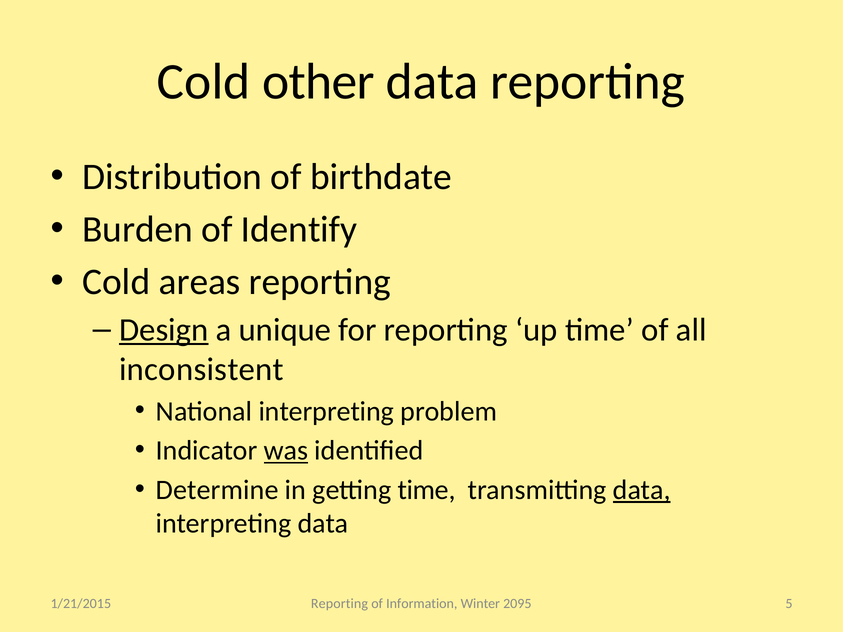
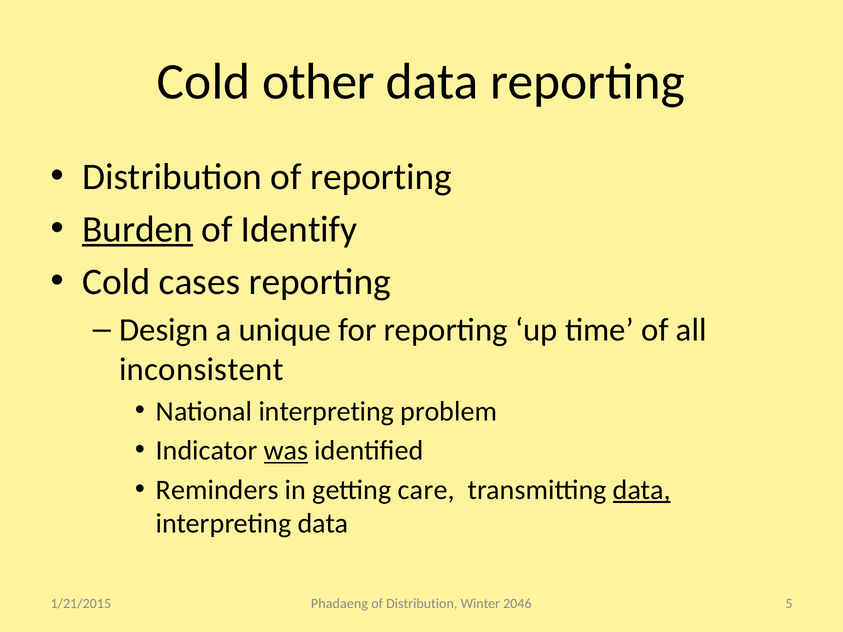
of birthdate: birthdate -> reporting (381, 177)
Burden underline: none -> present (138, 229)
areas: areas -> cases (200, 282)
Design underline: present -> none (164, 330)
Determine: Determine -> Reminders (217, 490)
getting time: time -> care (426, 490)
Reporting: Reporting -> Phadaeng (339, 604)
of Information: Information -> Distribution (422, 604)
2095: 2095 -> 2046 (517, 604)
